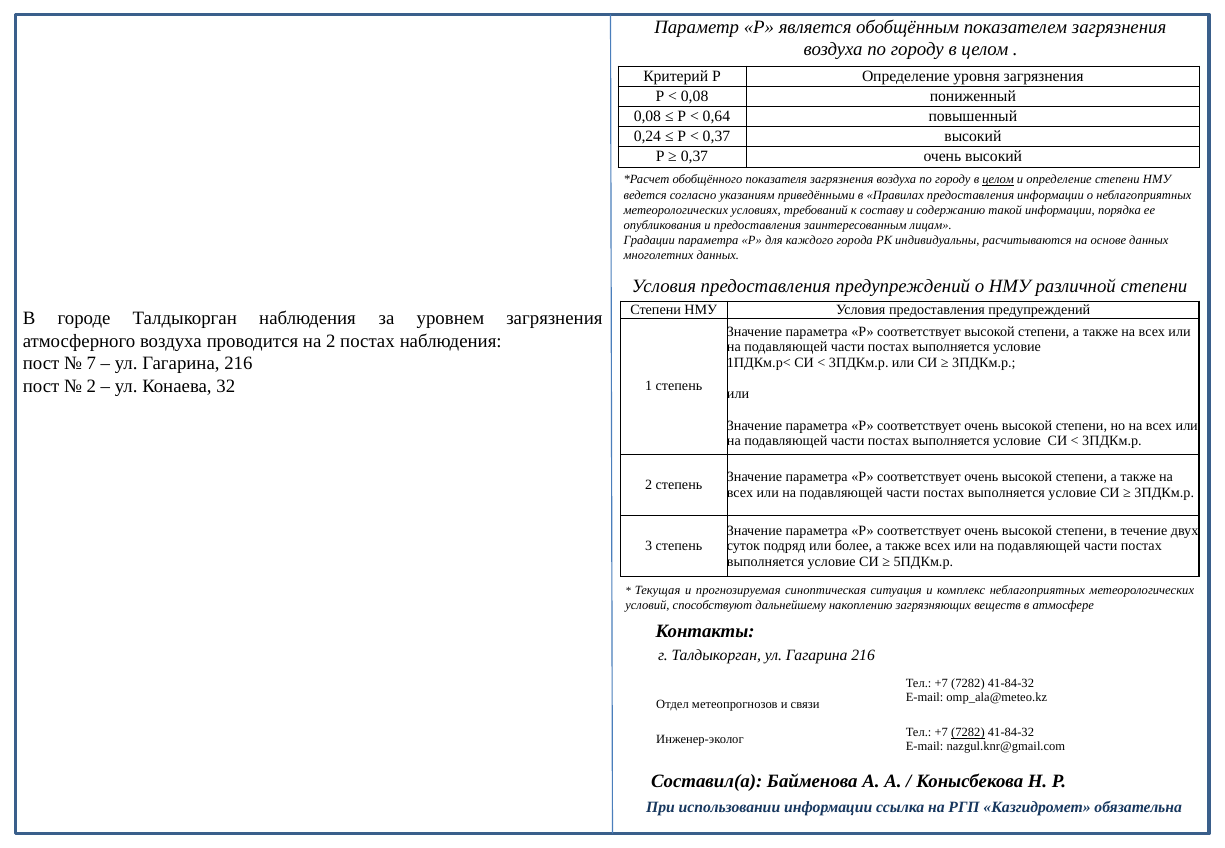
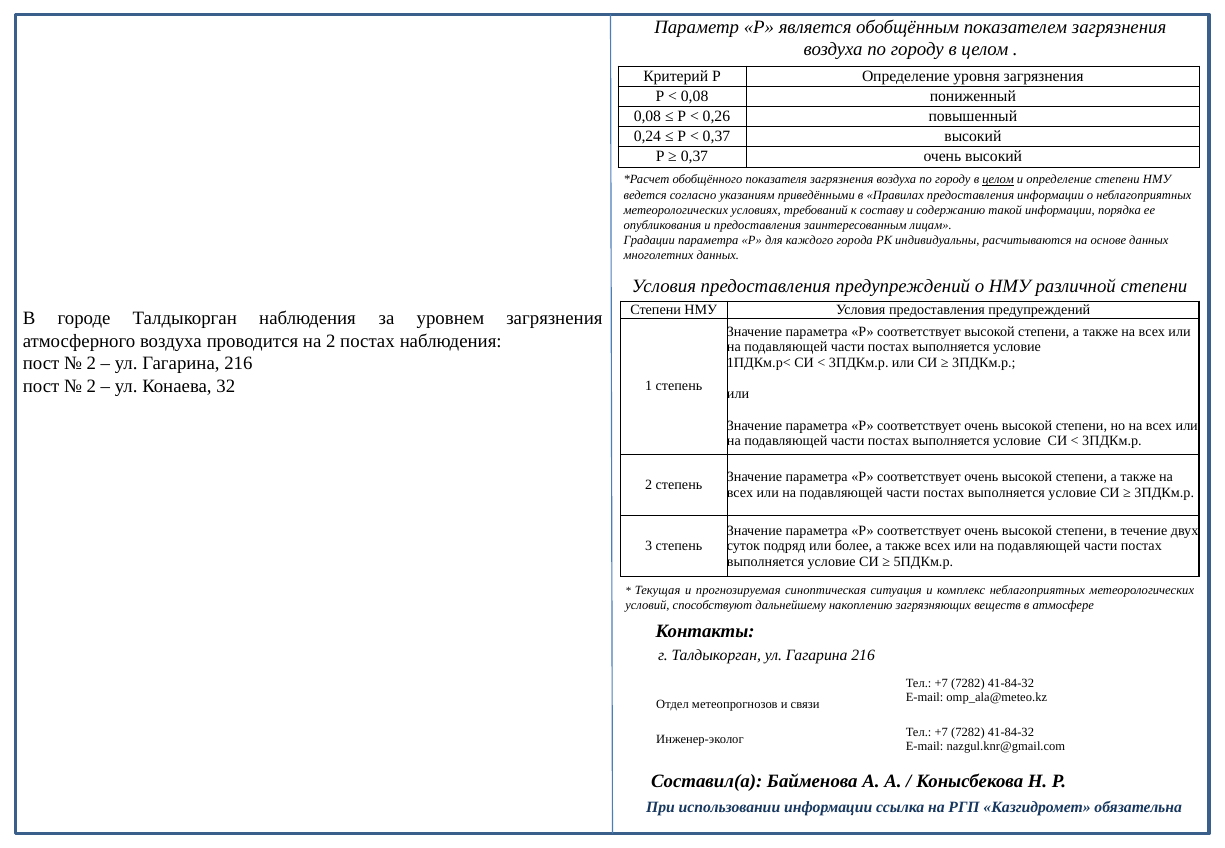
0,64: 0,64 -> 0,26 (716, 116)
7: 7 -> 2 (91, 364)
7282 underline: present -> none (968, 733)
